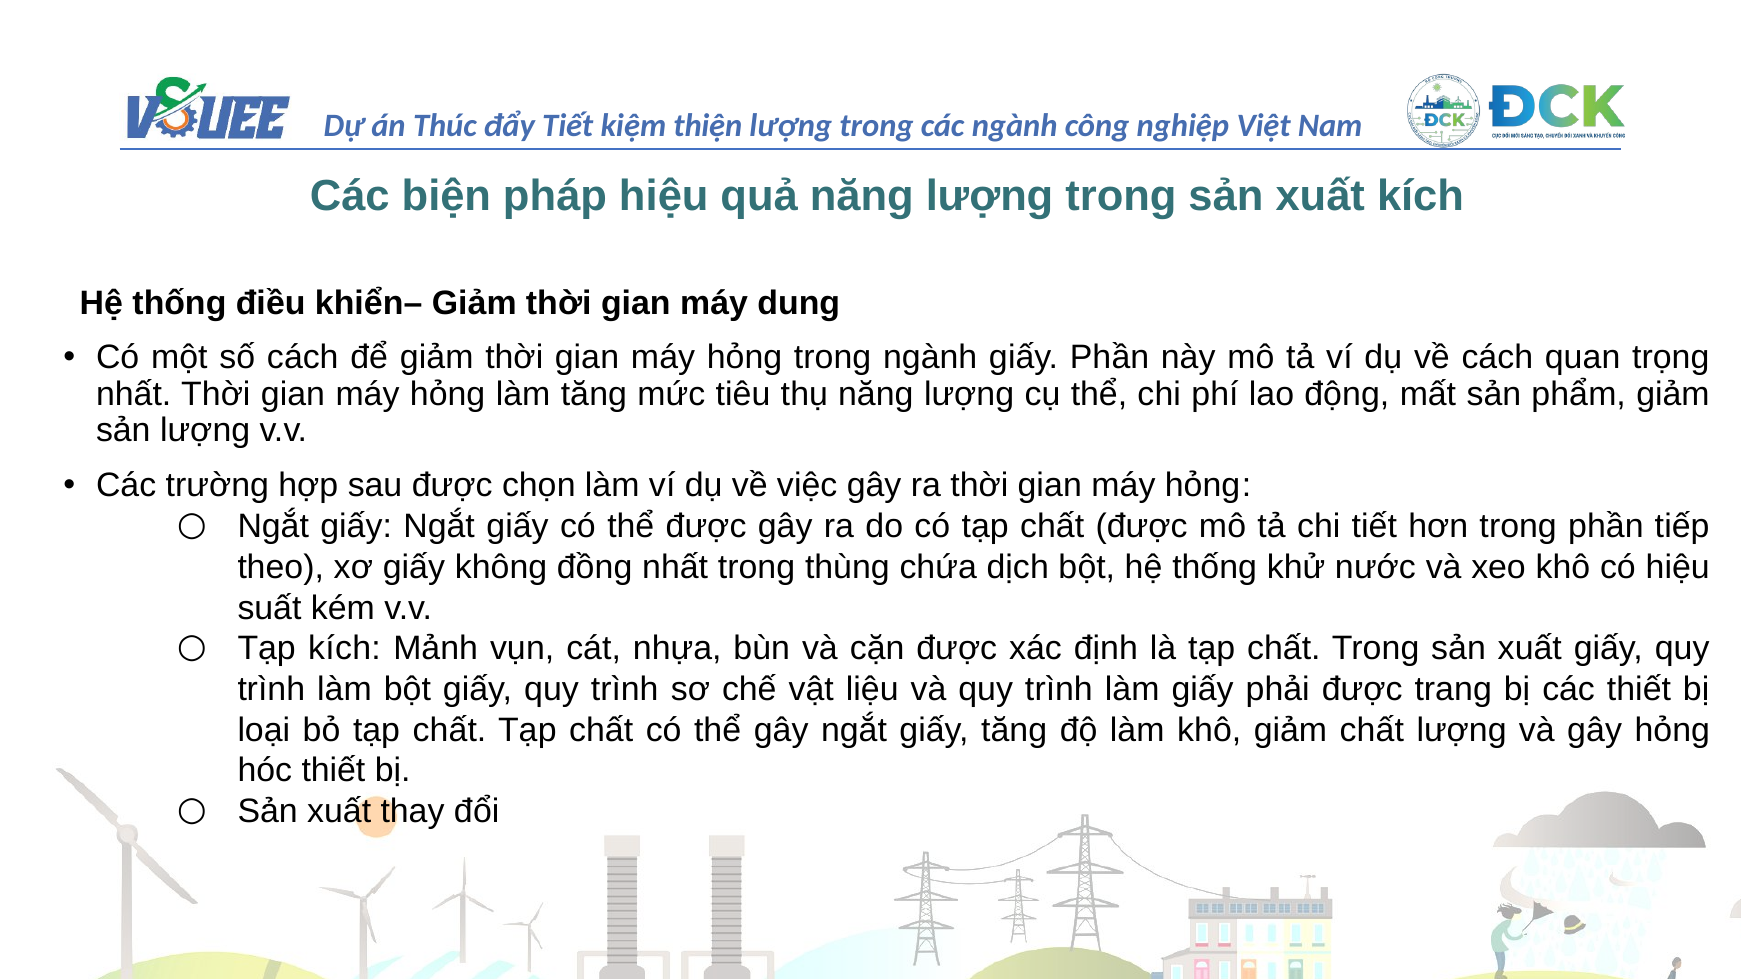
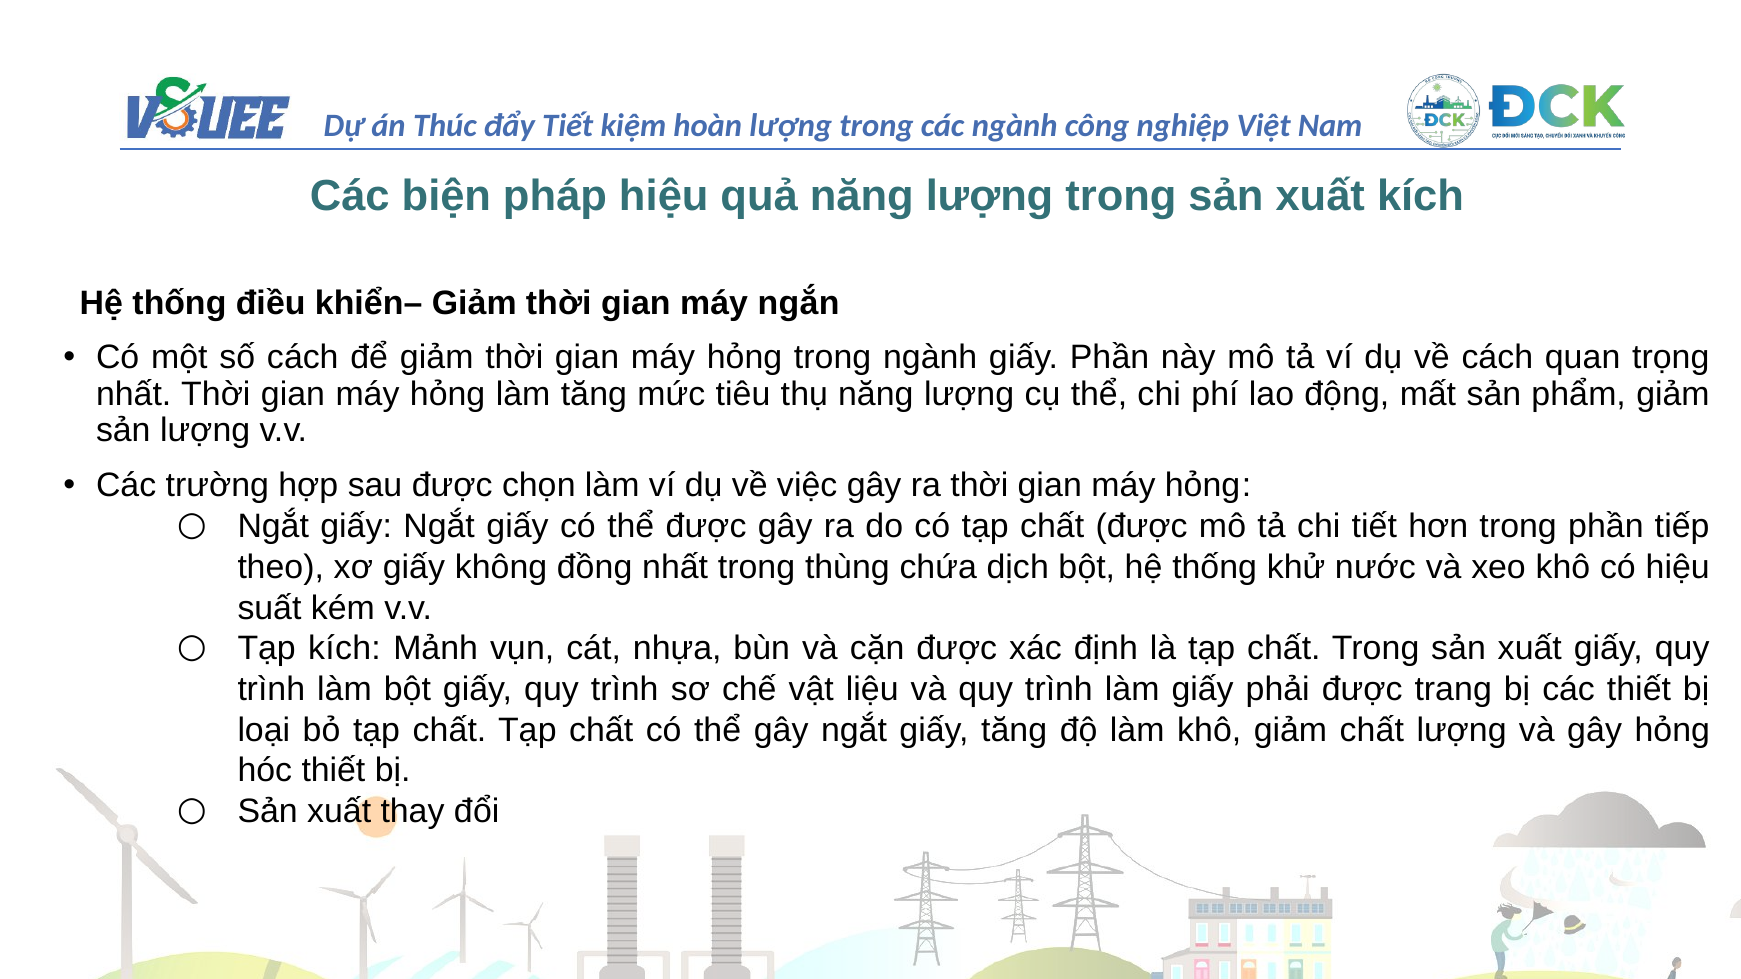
thiện: thiện -> hoàn (708, 126)
dung: dung -> ngắn (799, 303)
